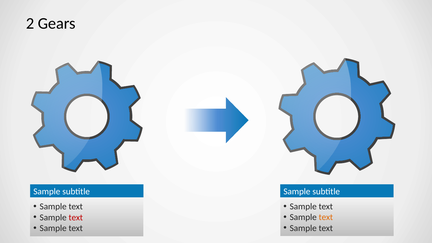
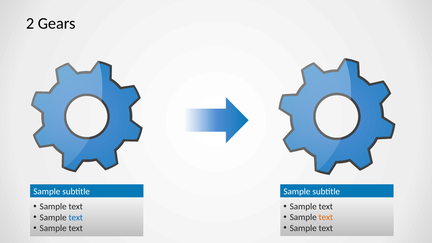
text colour: red -> blue (76, 217)
